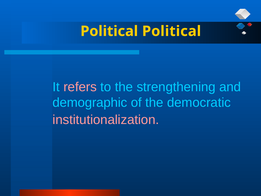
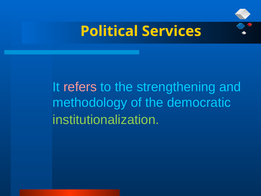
Political Political: Political -> Services (172, 31)
demographic: demographic -> methodology (90, 103)
institutionalization colour: pink -> light green (106, 120)
